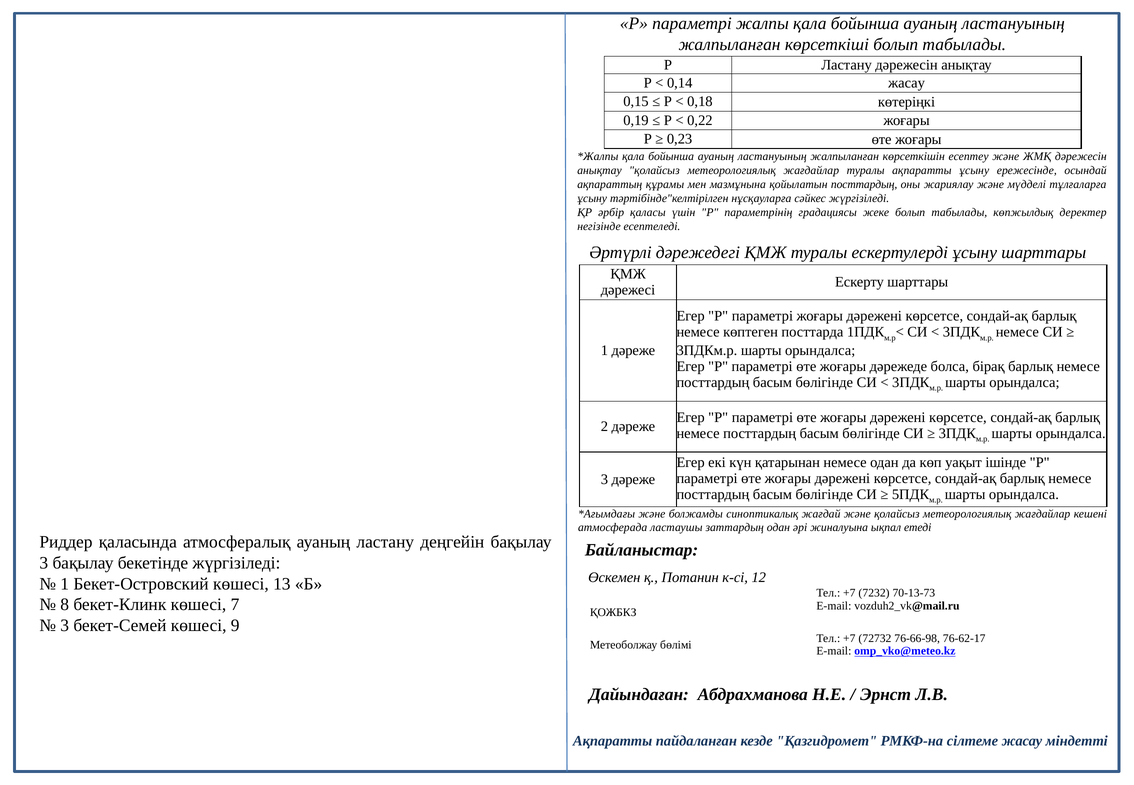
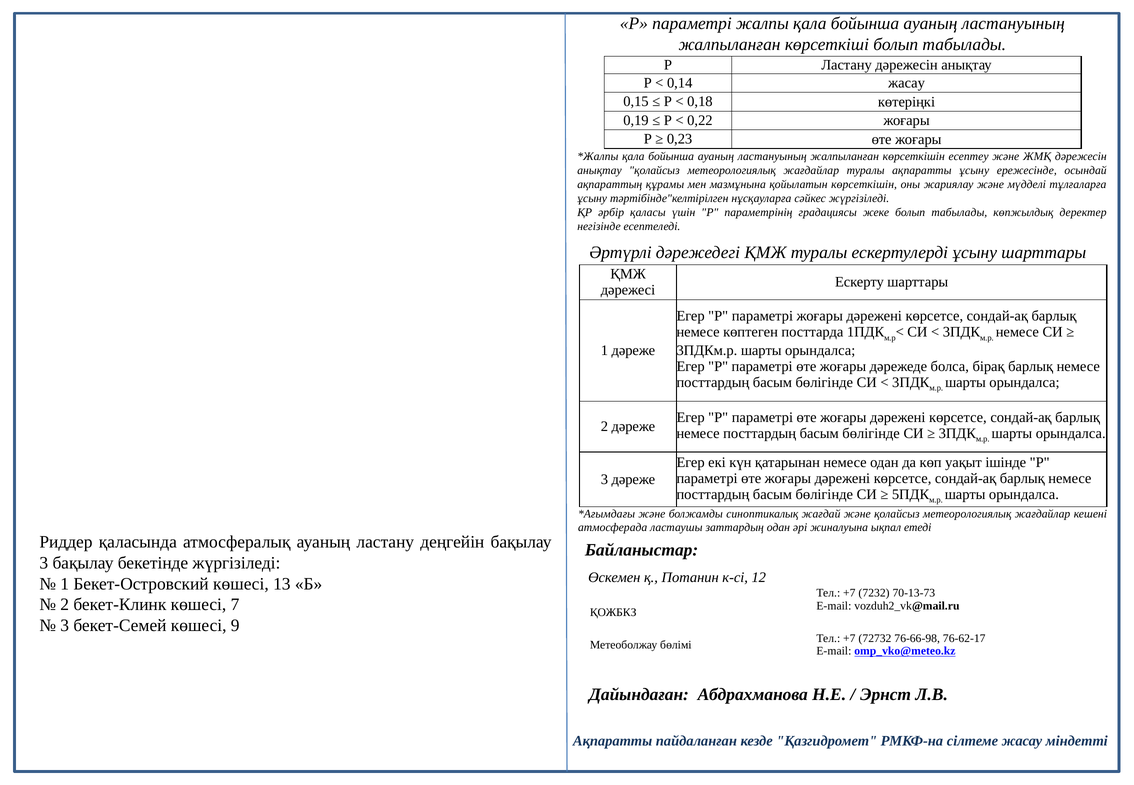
қойылатын посттардың: посттардың -> көрсеткішін (864, 184)
8: 8 -> 2 (65, 605)
